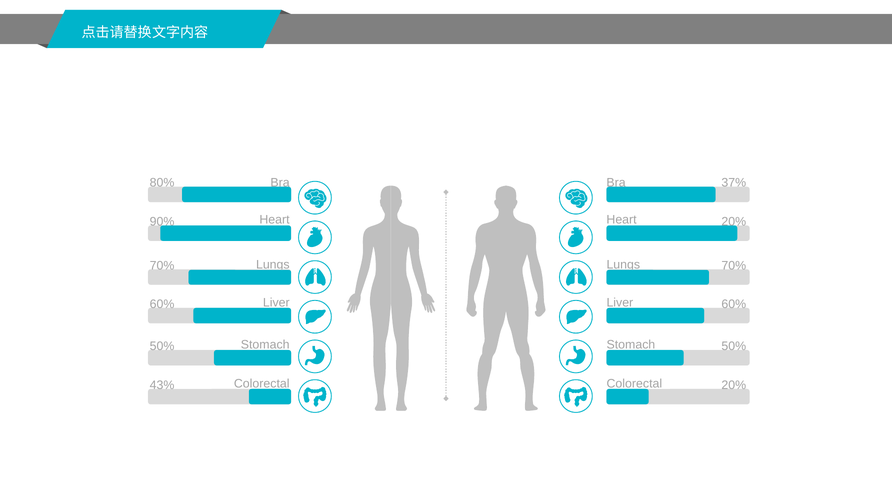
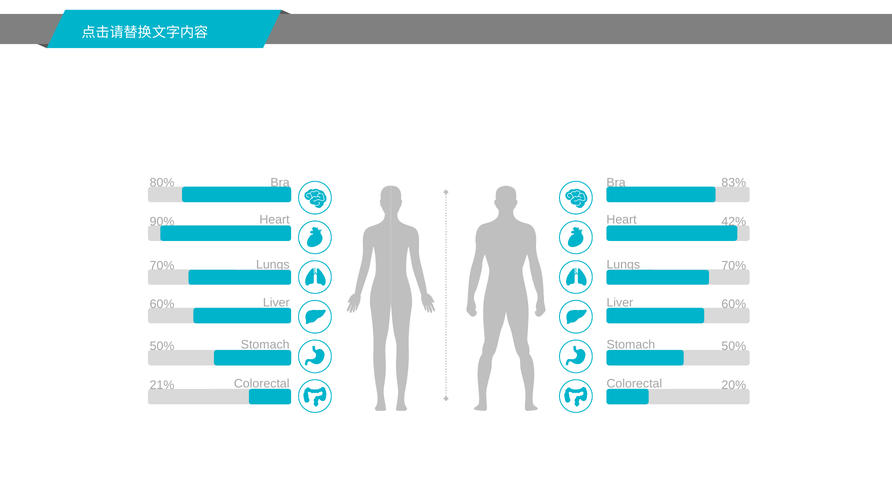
37%: 37% -> 83% (734, 183)
20%: 20% -> 42% (734, 222)
43%: 43% -> 21% (162, 386)
